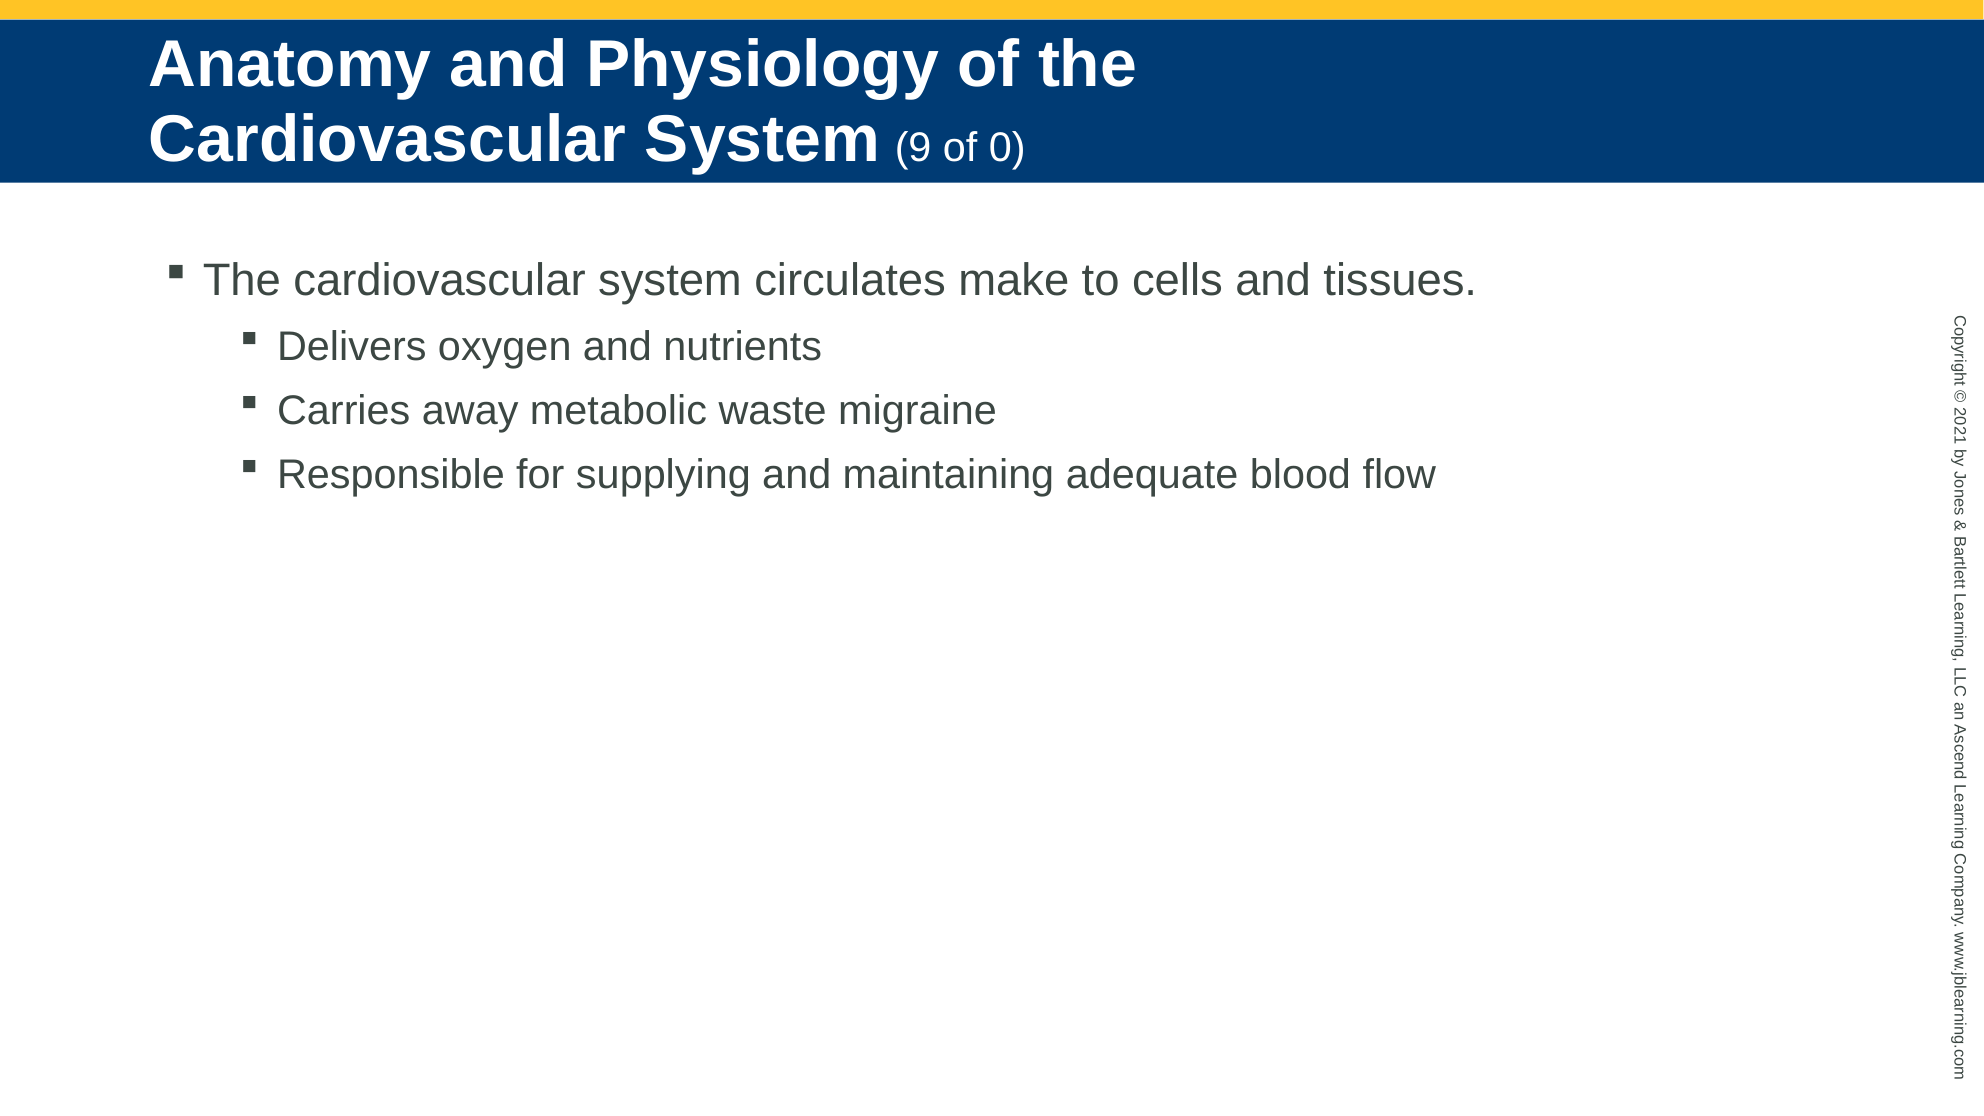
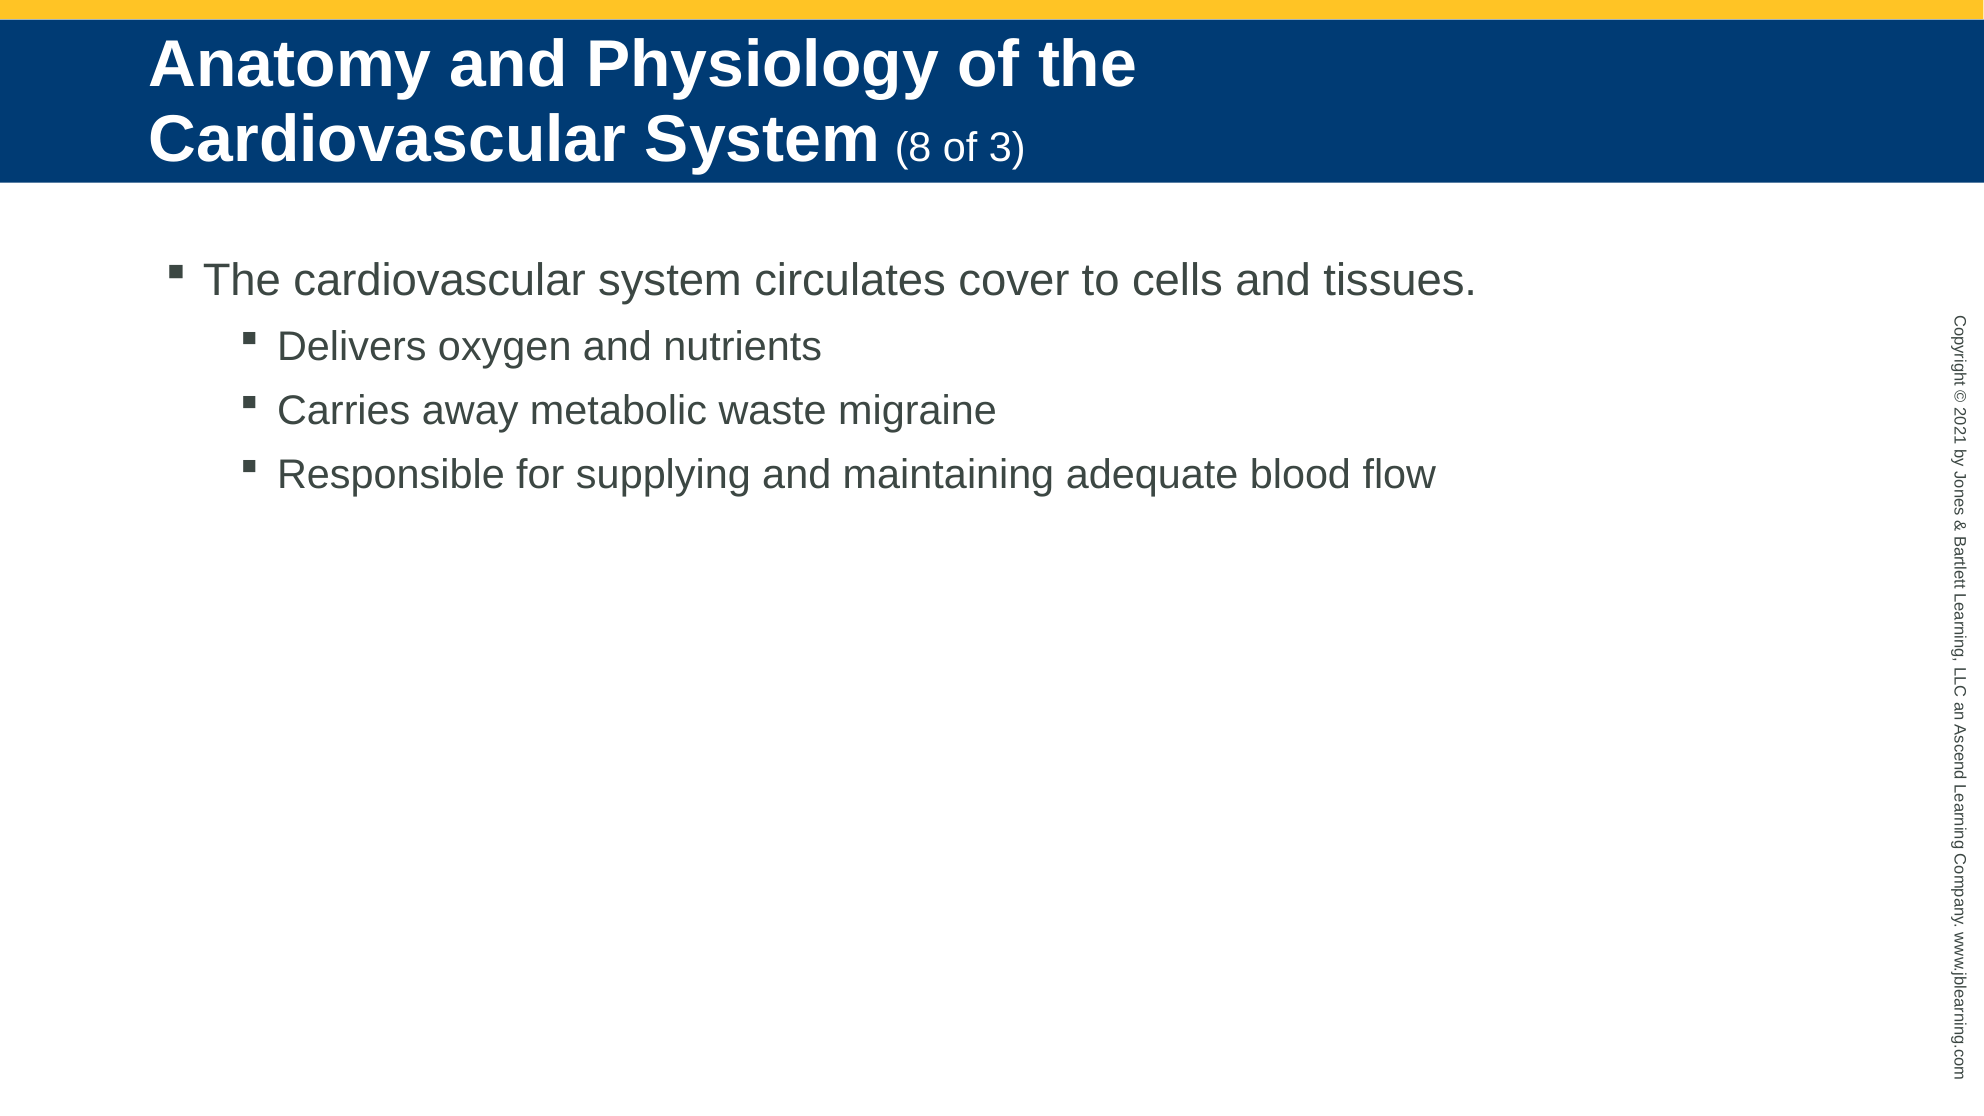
9: 9 -> 8 (913, 148)
of 0: 0 -> 3 (1007, 148)
make: make -> cover (1014, 280)
